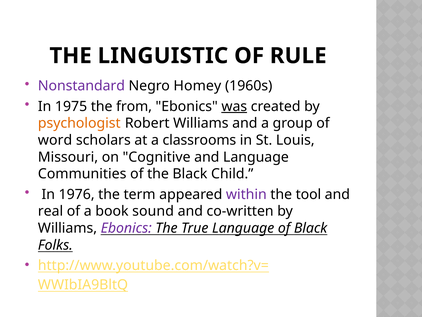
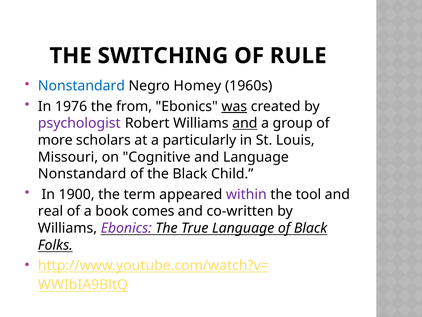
LINGUISTIC: LINGUISTIC -> SWITCHING (163, 56)
Nonstandard colour: purple -> blue (81, 86)
1975: 1975 -> 1976 (71, 106)
psychologist colour: orange -> purple (79, 123)
and underline: none -> present (245, 123)
word: word -> more (55, 140)
classrooms: classrooms -> particularly (199, 140)
Communities: Communities -> Nonstandard (82, 174)
1976: 1976 -> 1900 (77, 194)
sound: sound -> comes (153, 211)
